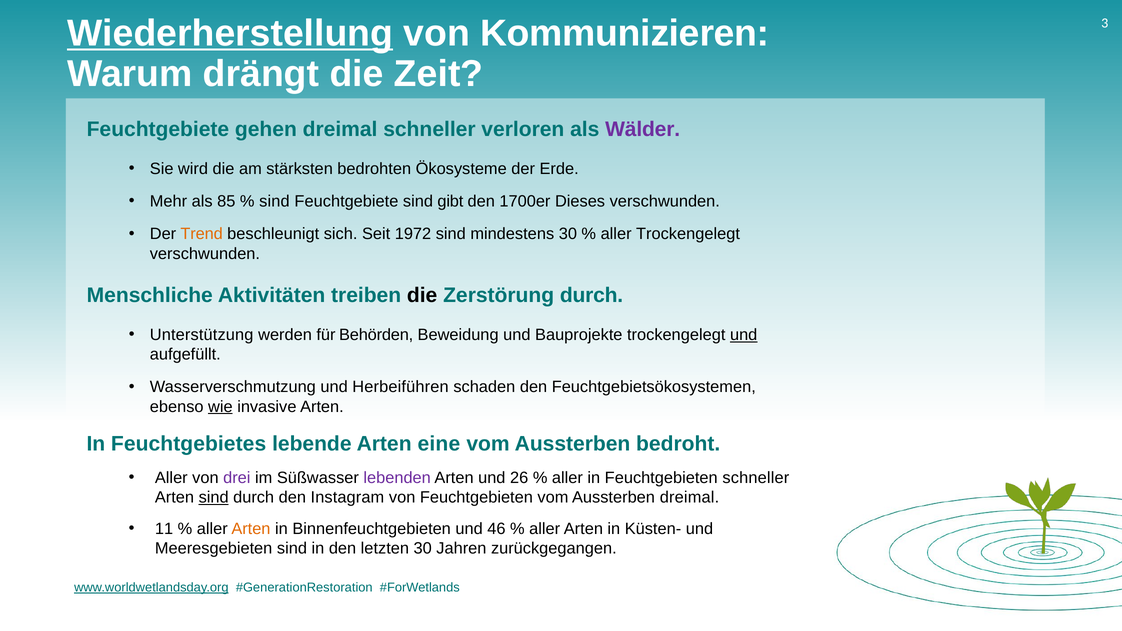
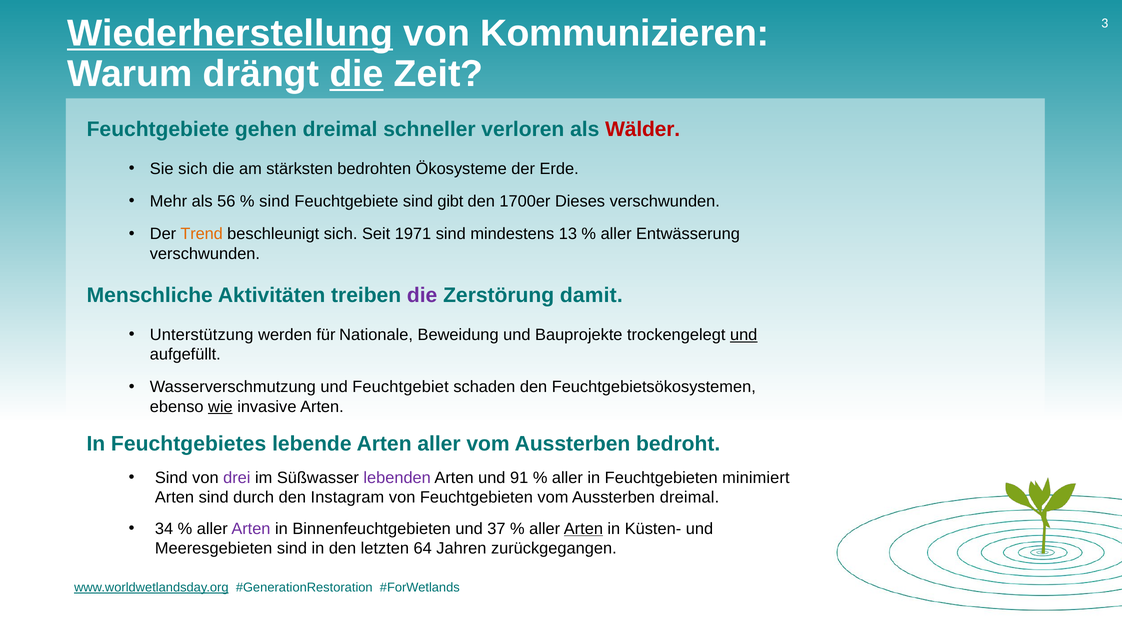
die underline: none -> present (357, 74)
Wälder colour: purple -> red (643, 129)
Sie wird: wird -> sich (193, 169)
85: 85 -> 56 (226, 201)
1972: 1972 -> 1971 (413, 234)
mindestens 30: 30 -> 13 (568, 234)
aller Trockengelegt: Trockengelegt -> Entwässerung (688, 234)
die colour: black -> purple (422, 295)
Zerstörung durch: durch -> damit (591, 295)
Behörden: Behörden -> Nationale (376, 335)
Herbeiführen: Herbeiführen -> Feuchtgebiet (400, 387)
Arten eine: eine -> aller (439, 444)
Aller: Aller -> Sind (171, 478)
26: 26 -> 91 (519, 478)
Feuchtgebieten schneller: schneller -> minimiert (756, 478)
sind underline: present -> none (214, 497)
11: 11 -> 34 (164, 529)
Arten colour: orange -> purple (251, 529)
46: 46 -> 37 (496, 529)
Arten underline: none -> present (583, 529)
letzten 30: 30 -> 64 (423, 548)
